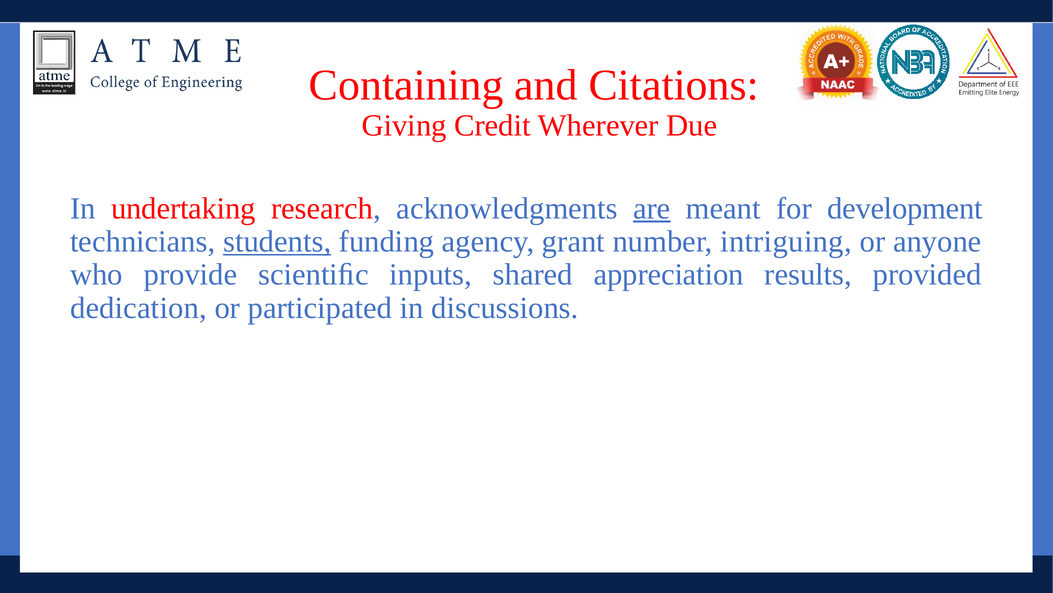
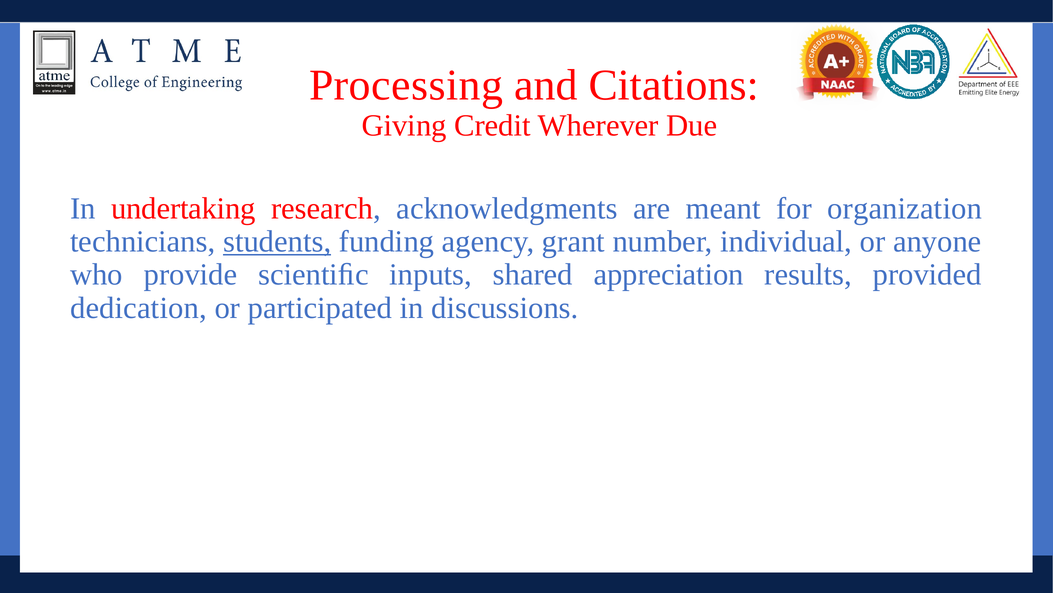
Containing: Containing -> Processing (406, 85)
are underline: present -> none (652, 208)
development: development -> organization (905, 208)
intriguing: intriguing -> individual (786, 241)
